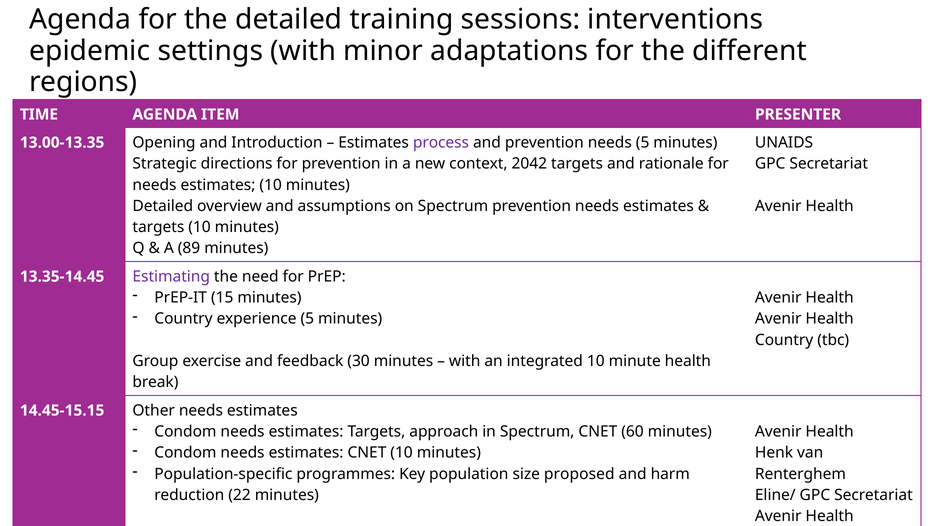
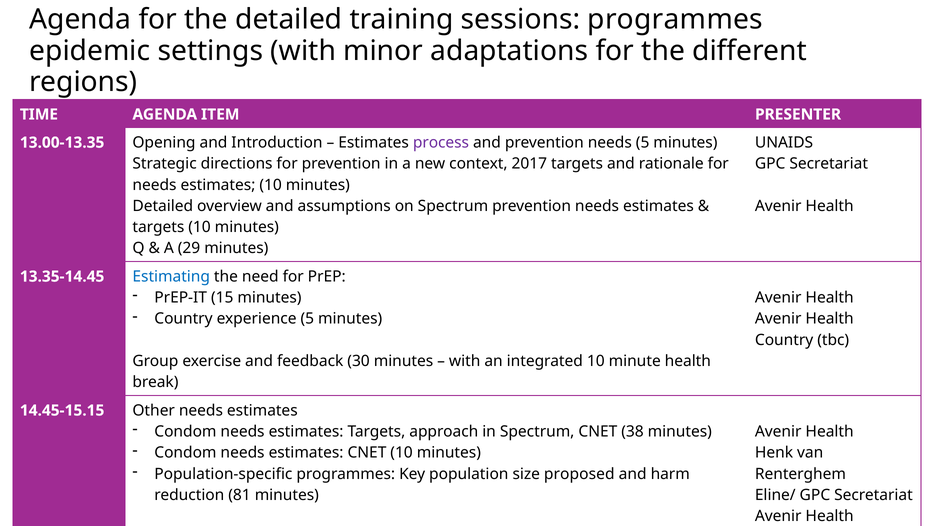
sessions interventions: interventions -> programmes (675, 20)
2042: 2042 -> 2017 (529, 164)
89: 89 -> 29 (189, 248)
Estimating colour: purple -> blue (171, 276)
60: 60 -> 38 (633, 431)
22: 22 -> 81 (240, 494)
